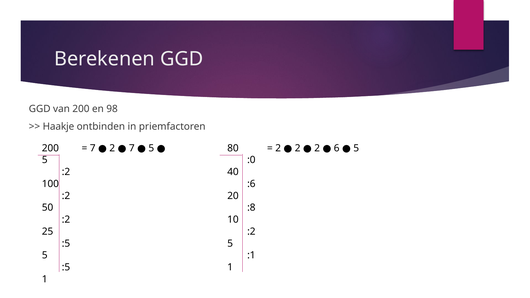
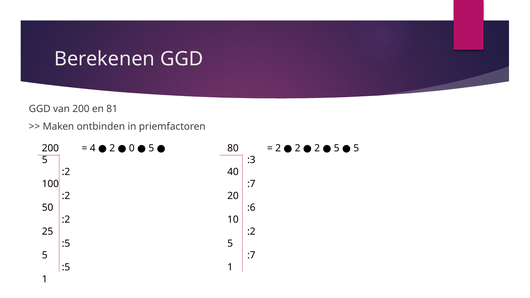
98: 98 -> 81 (112, 109)
Haakje: Haakje -> Maken (58, 126)
7: 7 -> 4 (93, 148)
2 7: 7 -> 0 (132, 148)
2 6: 6 -> 5 (337, 148)
:0: :0 -> :3 (251, 160)
:6: :6 -> :7 (251, 184)
:8: :8 -> :6 (251, 208)
:1: :1 -> :7 (251, 255)
